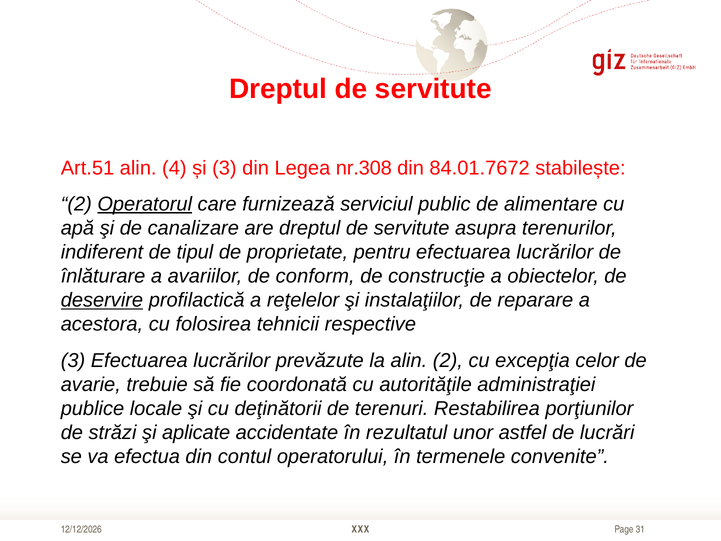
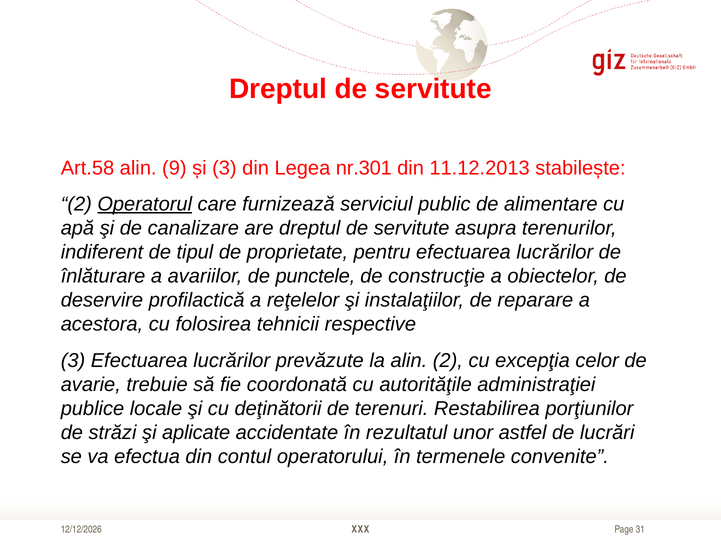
Art.51: Art.51 -> Art.58 (87, 168)
4: 4 -> 9 (174, 168)
nr.308: nr.308 -> nr.301 (364, 168)
84.01.7672: 84.01.7672 -> 11.12.2013 (480, 168)
conform: conform -> punctele (315, 276)
deservire underline: present -> none (102, 300)
